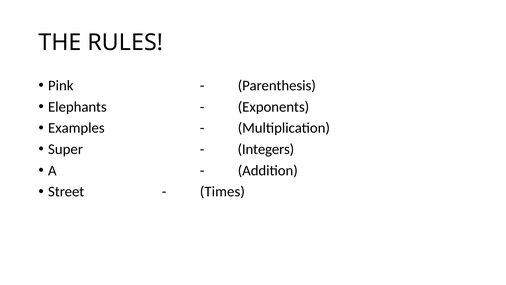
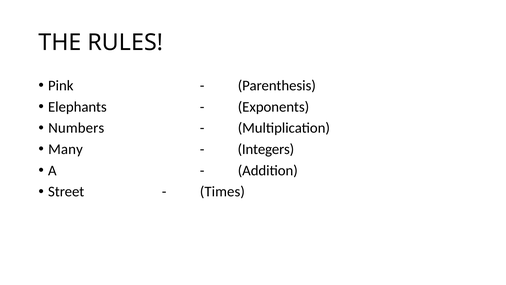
Examples: Examples -> Numbers (76, 128)
Super: Super -> Many (65, 149)
